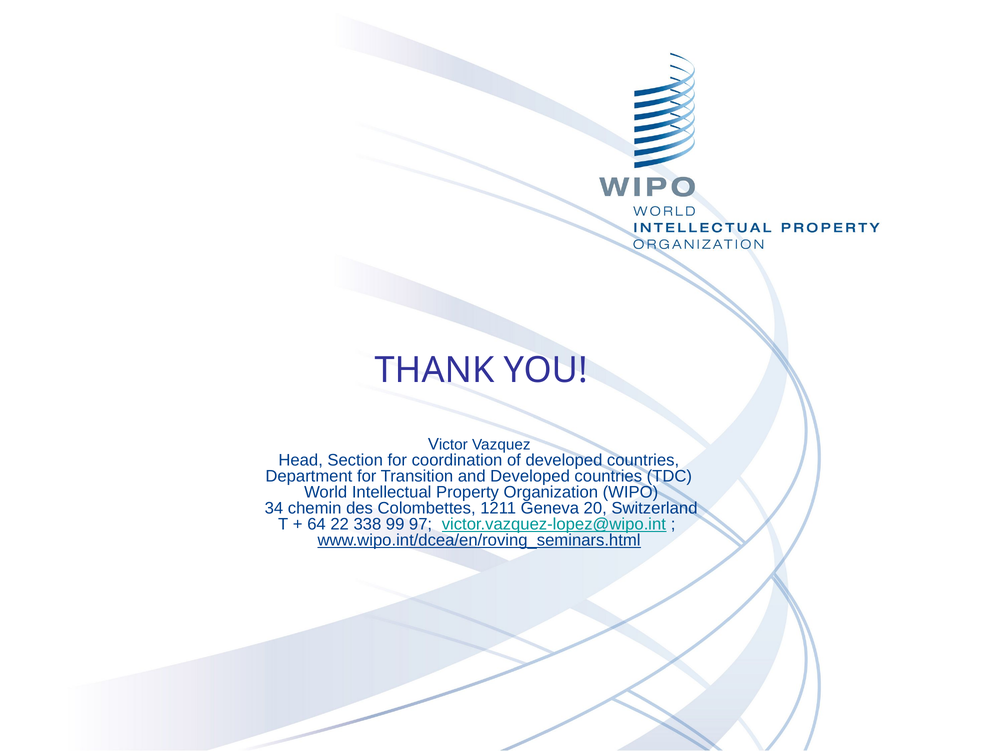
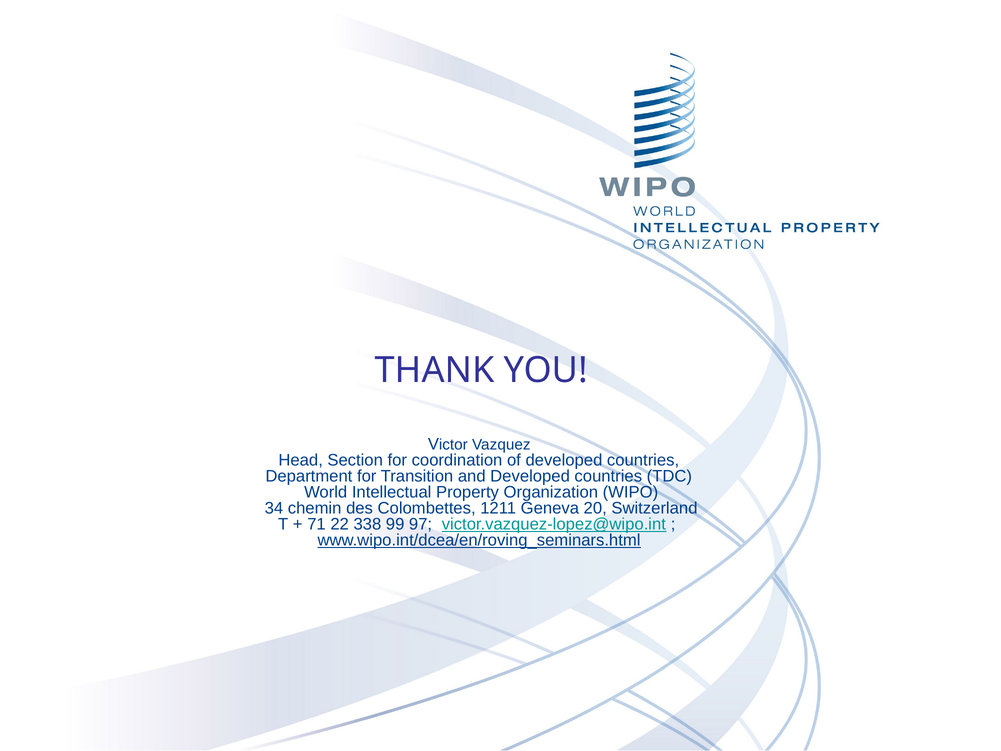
64: 64 -> 71 (316, 524)
